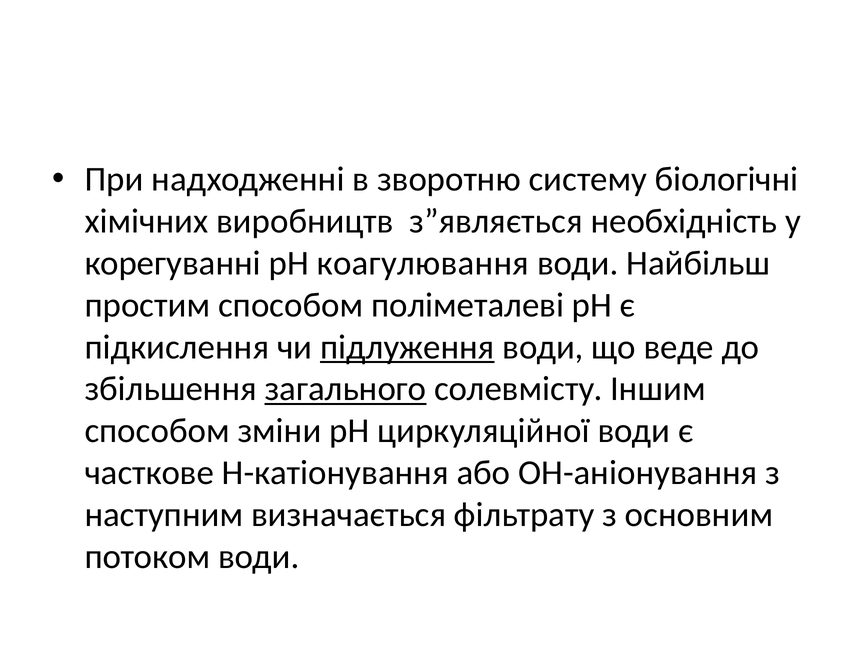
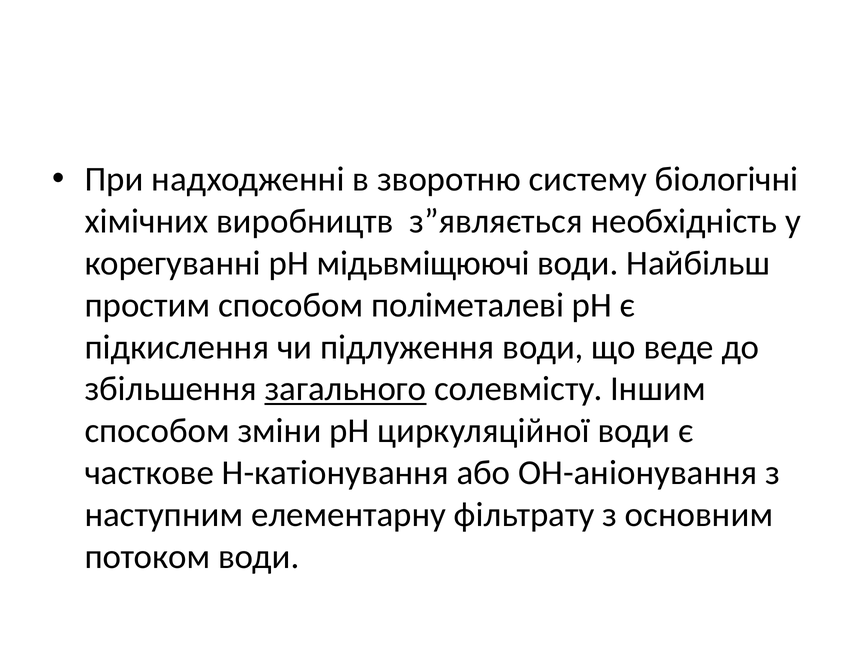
коагулювання: коагулювання -> мідьвміщюючі (423, 263)
підлуження underline: present -> none (407, 347)
визначається: визначається -> елементарну (349, 515)
